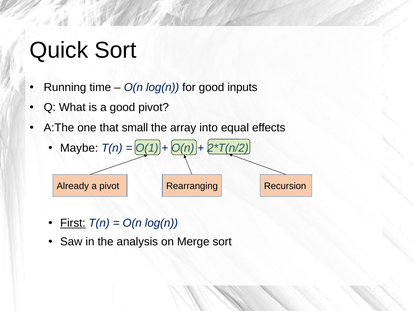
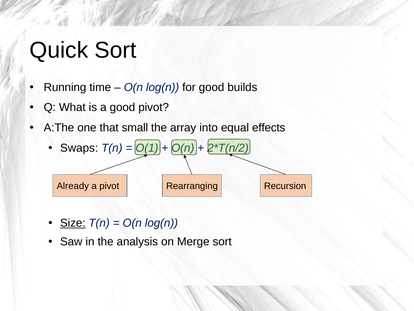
inputs: inputs -> builds (242, 87)
Maybe: Maybe -> Swaps (79, 148)
First: First -> Size (73, 223)
